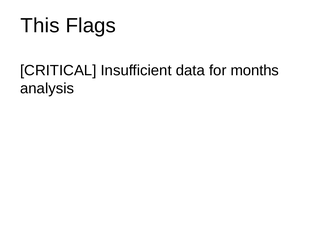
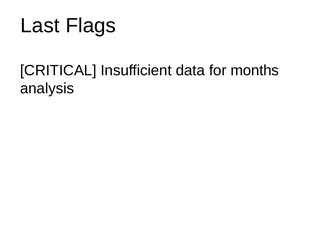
This: This -> Last (40, 26)
